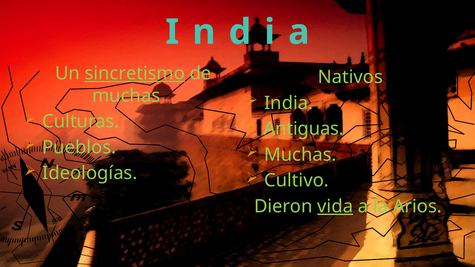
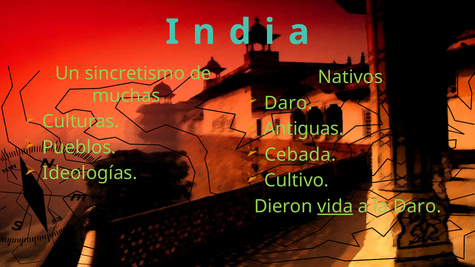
sincretismo underline: present -> none (135, 74)
India: India -> Daro (288, 103)
Muchas: Muchas -> Cebada (300, 155)
la Arios: Arios -> Daro (417, 207)
